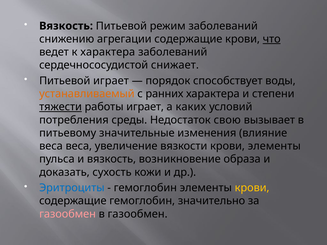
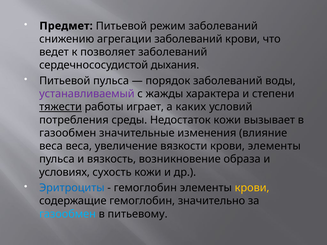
Вязкость: Вязкость -> Предмет (66, 26)
агрегации содержащие: содержащие -> заболеваний (188, 39)
что underline: present -> none (272, 39)
к характера: характера -> позволяет (108, 52)
снижает: снижает -> дыхания (175, 65)
Питьевой играет: играет -> пульса (111, 81)
порядок способствует: способствует -> заболеваний (228, 81)
устанавливаемый colour: orange -> purple (87, 94)
ранних: ранних -> жажды (164, 94)
Недостаток свою: свою -> кожи (227, 120)
питьевому: питьевому -> газообмен (68, 133)
доказать: доказать -> условиях (64, 172)
газообмен colour: pink -> light blue (68, 214)
в газообмен: газообмен -> питьевому (138, 214)
